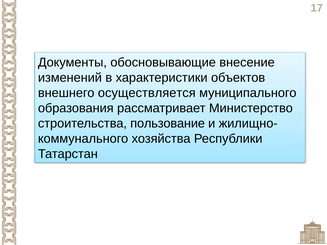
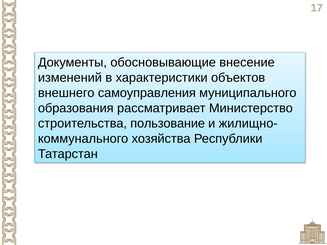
осуществляется: осуществляется -> самоуправления (147, 93)
